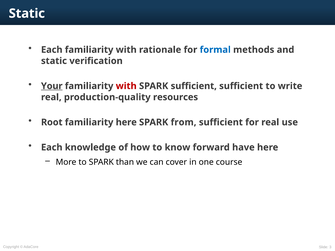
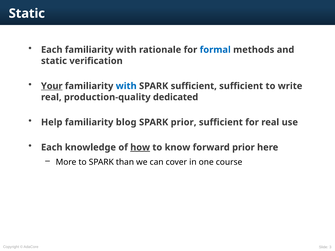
with colour: red -> blue (126, 86)
resources: resources -> dedicated (176, 97)
Root: Root -> Help (52, 122)
familiarity here: here -> blog (126, 122)
SPARK from: from -> prior (184, 122)
how underline: none -> present (140, 148)
forward have: have -> prior (243, 148)
